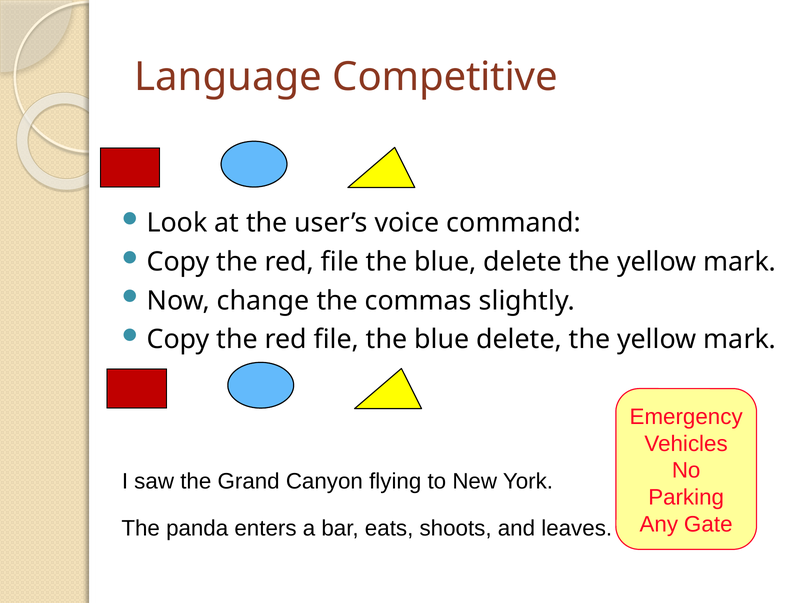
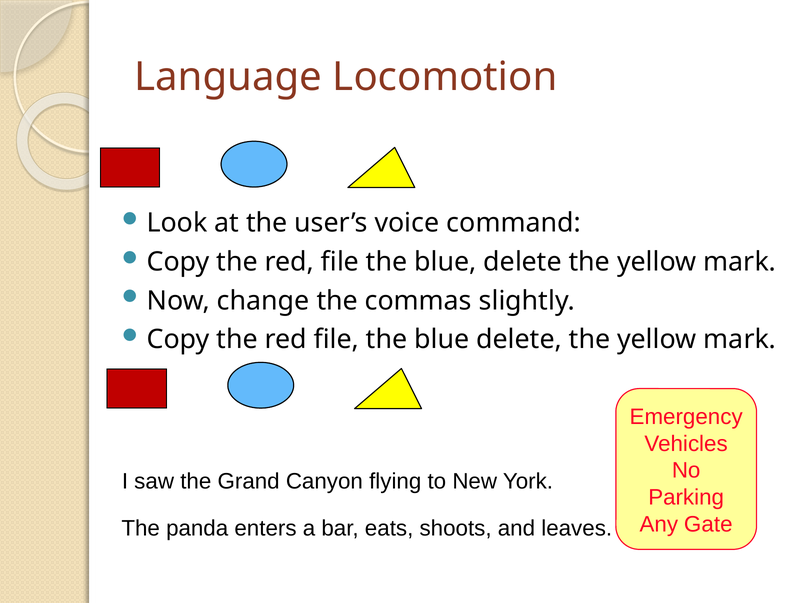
Competitive: Competitive -> Locomotion (445, 77)
